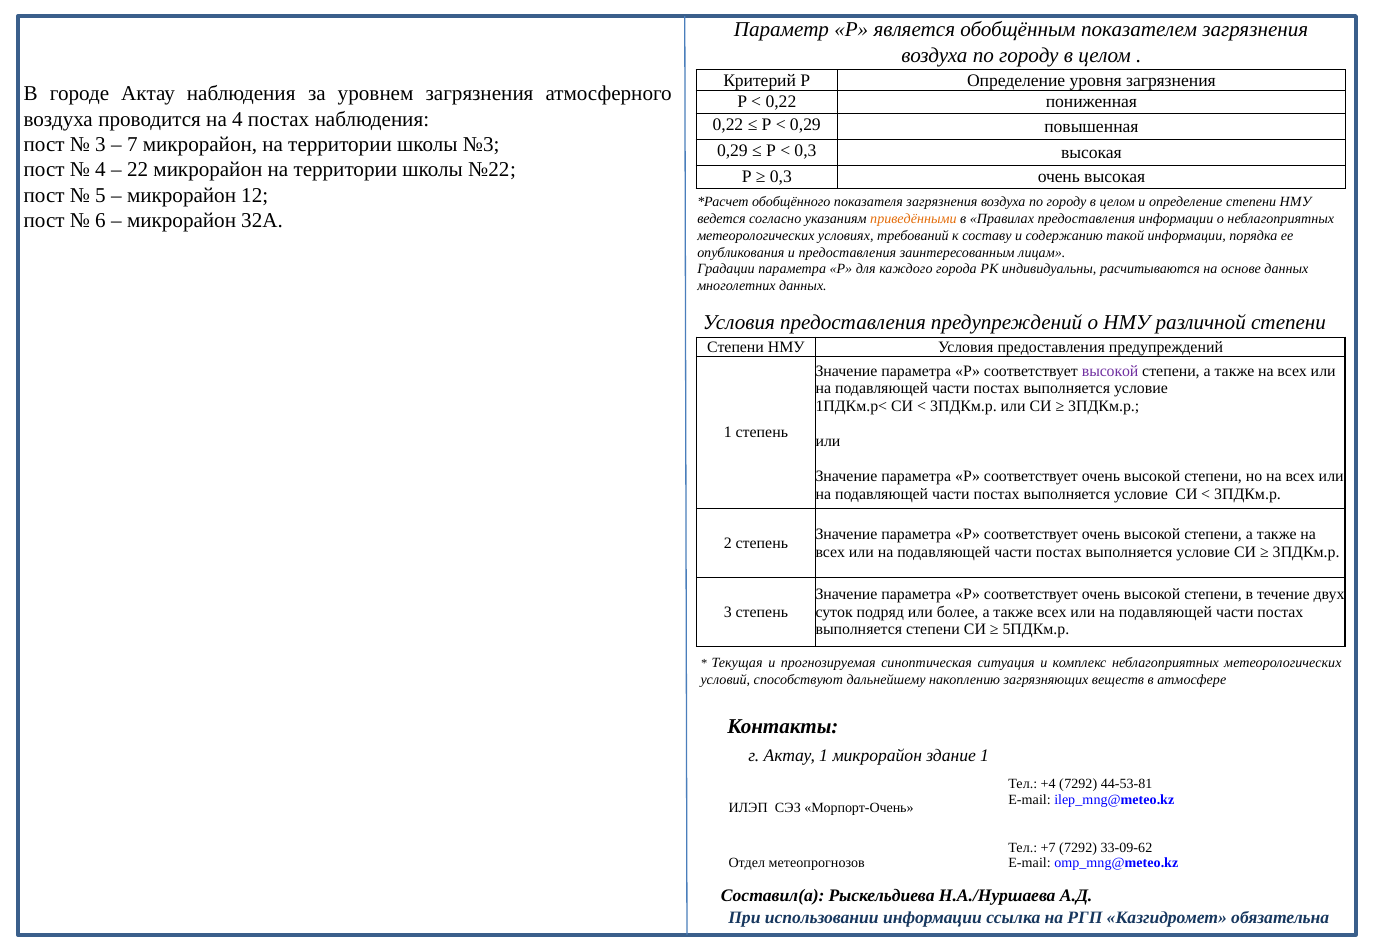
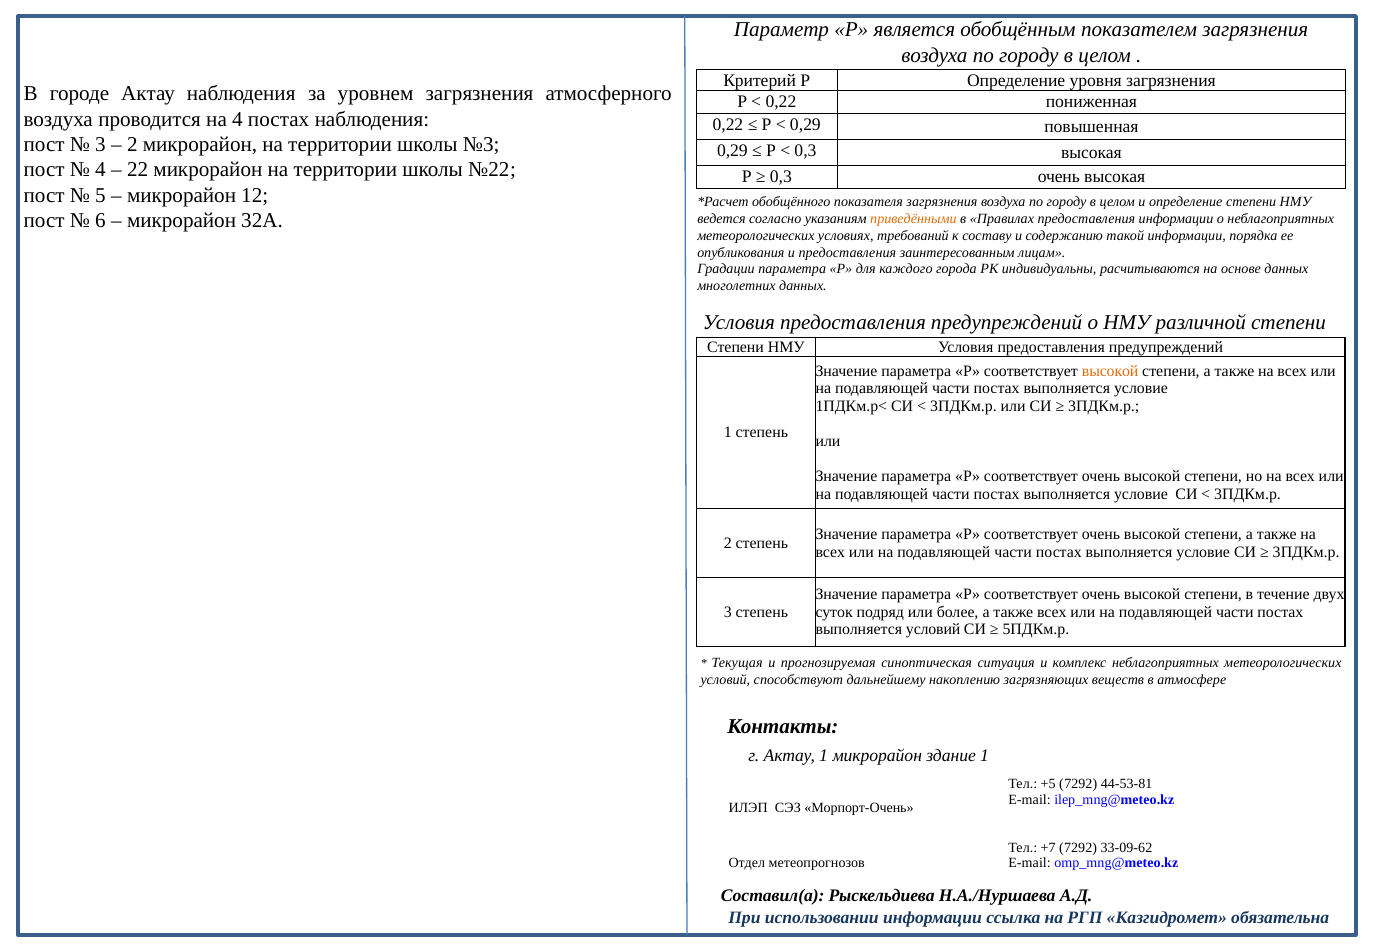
7: 7 -> 2 (132, 145)
высокой colour: purple -> orange (1110, 371)
выполняется степени: степени -> условий (933, 630)
+4: +4 -> +5 (1048, 784)
